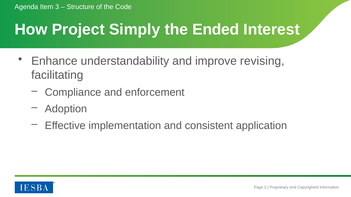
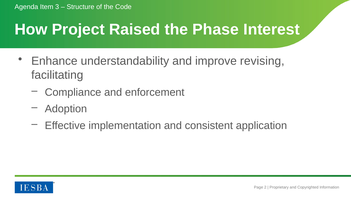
Simply: Simply -> Raised (135, 30)
Ended: Ended -> Phase (216, 30)
